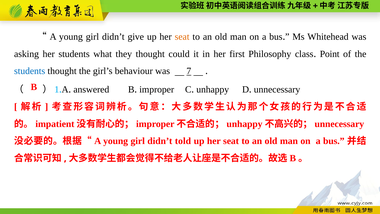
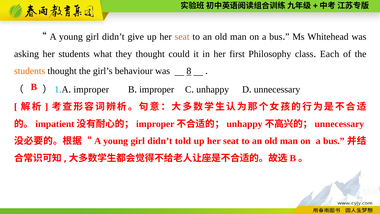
Point: Point -> Each (330, 54)
students colour: blue -> orange (30, 71)
7: 7 -> 8 (189, 71)
answered: answered -> improper (91, 90)
